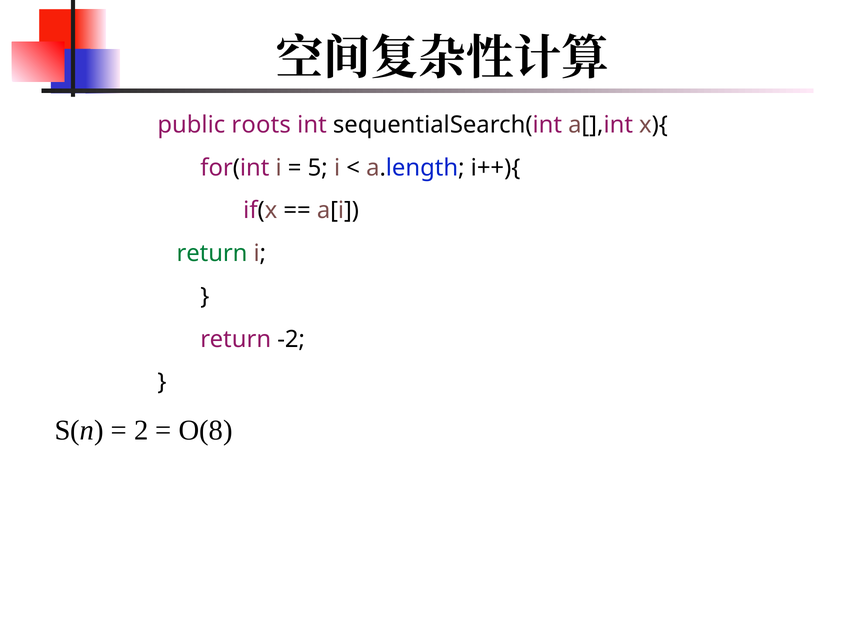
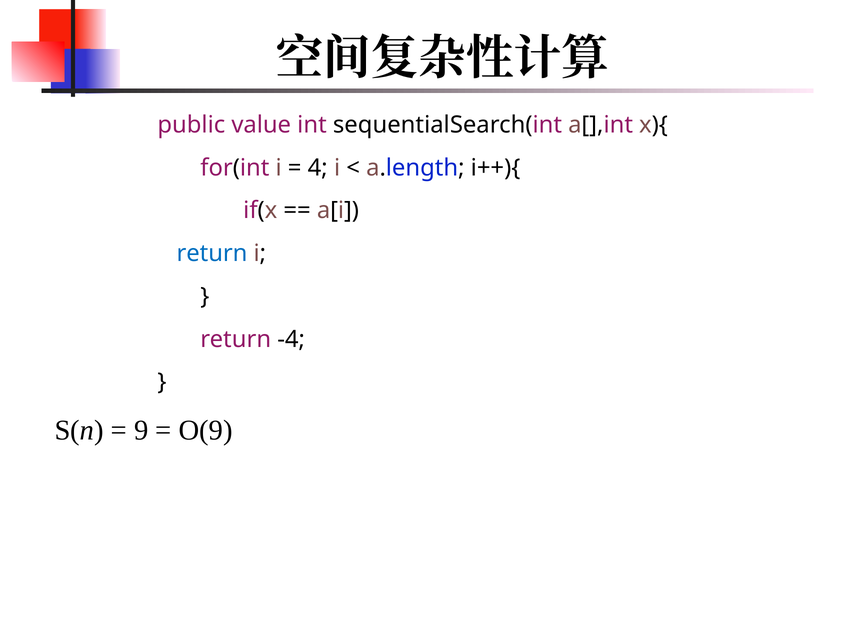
roots: roots -> value (261, 125)
5: 5 -> 4 (318, 168)
return colour: green -> blue (212, 254)
-2: -2 -> -4 (291, 339)
2: 2 -> 9 (141, 431)
O(8: O(8 -> O(9 (206, 431)
